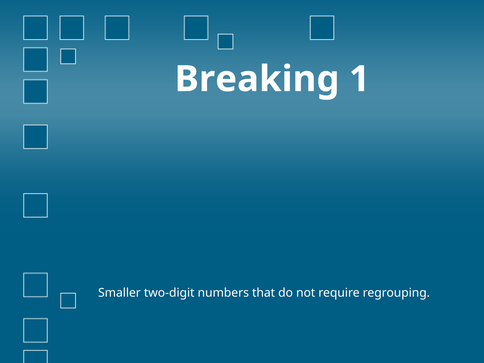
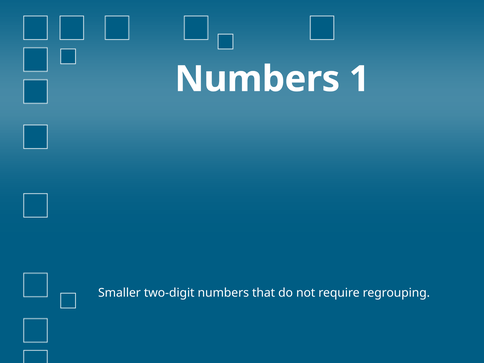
Breaking: Breaking -> Numbers (257, 79)
